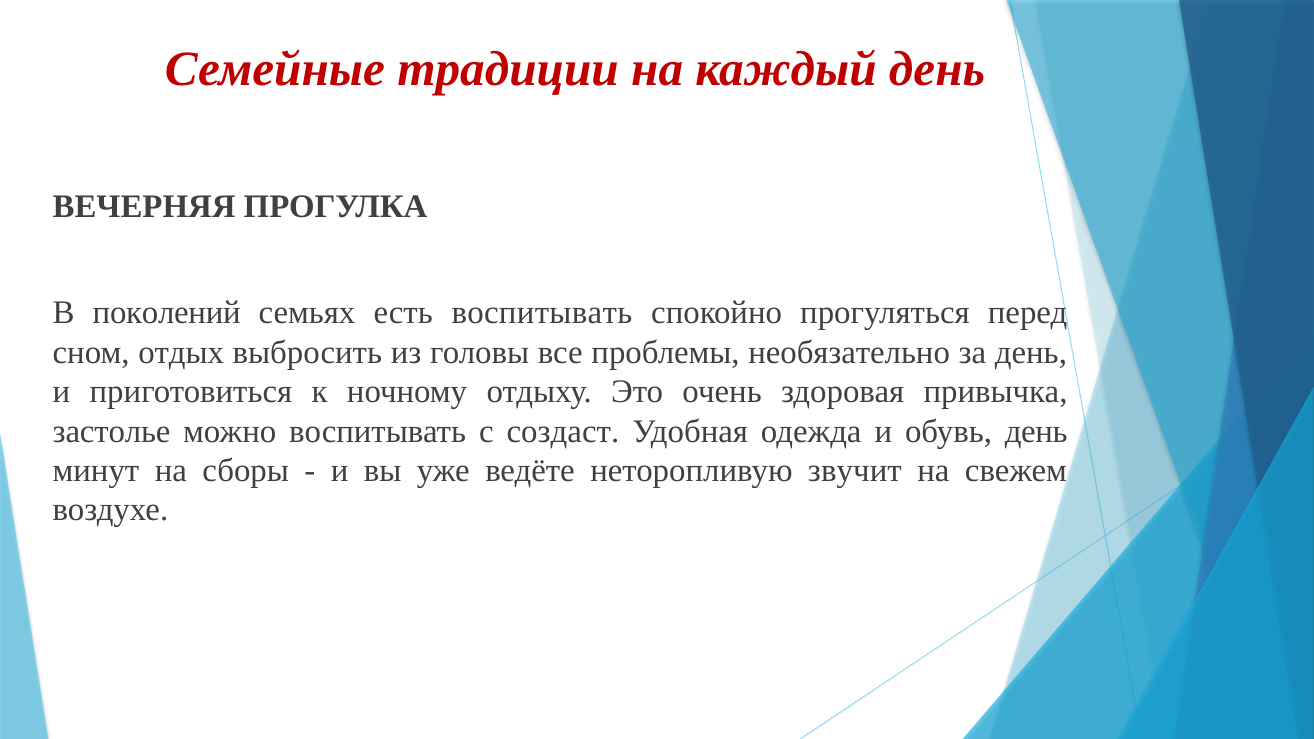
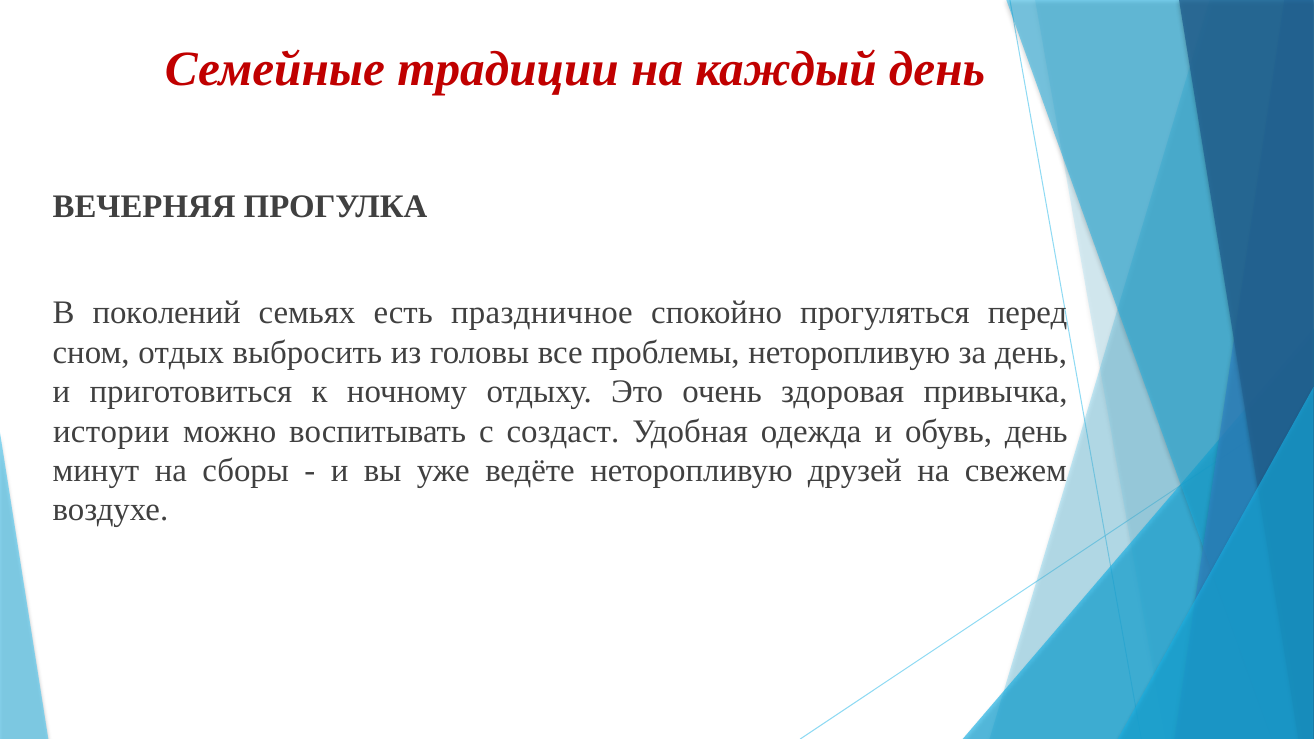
есть воспитывать: воспитывать -> праздничное (542, 313)
проблемы необязательно: необязательно -> неторопливую (849, 353)
застолье: застолье -> истории (111, 431)
звучит: звучит -> друзей (855, 471)
